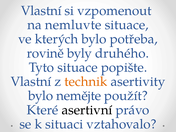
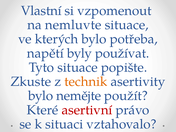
rovině: rovině -> napětí (45, 53)
druhého: druhého -> používat (122, 53)
Vlastní: Vlastní -> Zkuste (31, 82)
asertivní colour: black -> red (87, 110)
